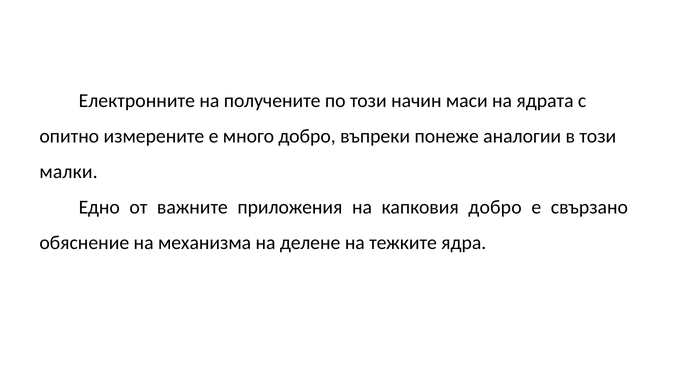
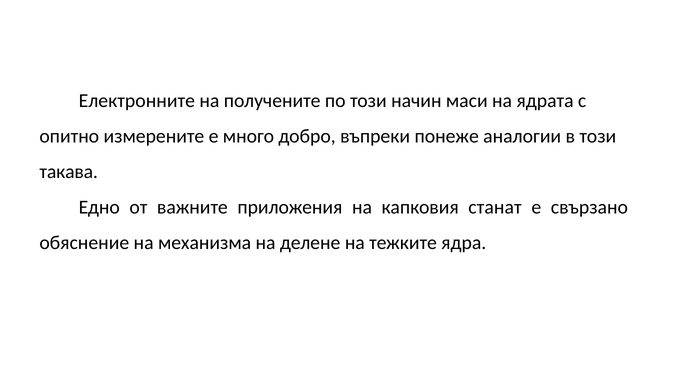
малки: малки -> такава (69, 172)
капковия добро: добро -> станат (495, 208)
